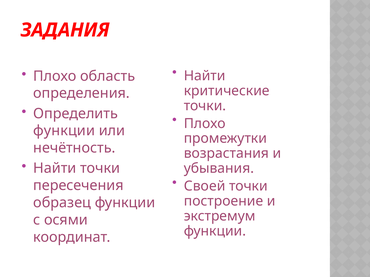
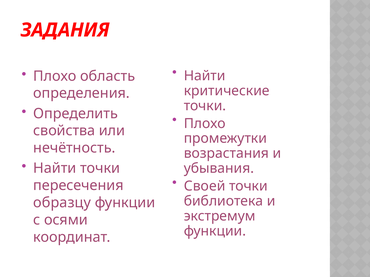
функции: функции -> свойства (64, 131)
построение: построение -> библиотека (224, 201)
образец: образец -> образцу (62, 203)
